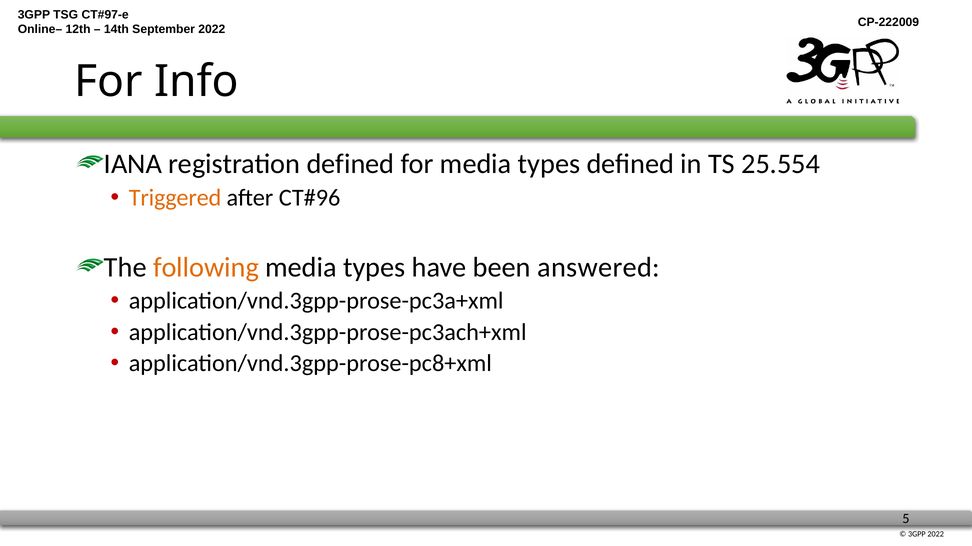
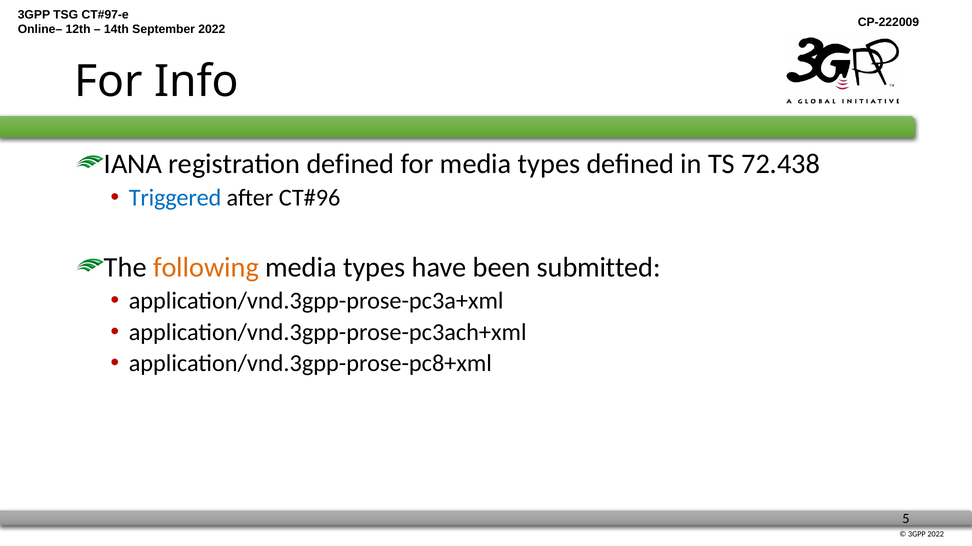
25.554: 25.554 -> 72.438 (781, 164)
Triggered colour: orange -> blue (175, 198)
answered: answered -> submitted (599, 268)
